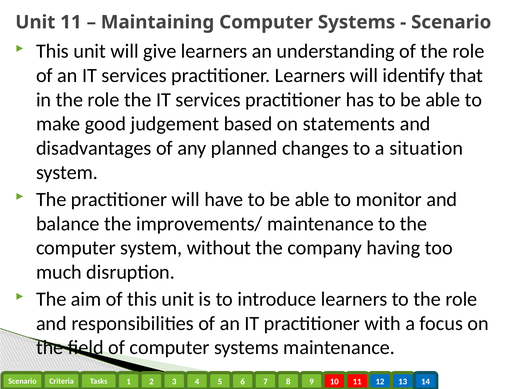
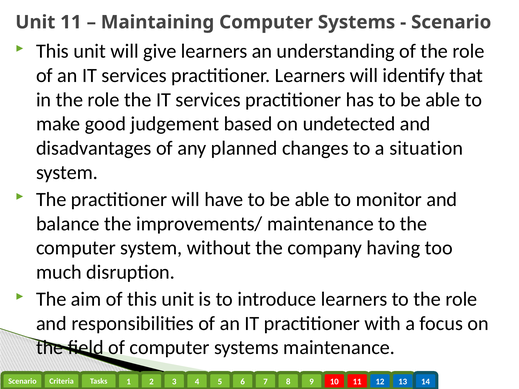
statements: statements -> undetected (349, 124)
